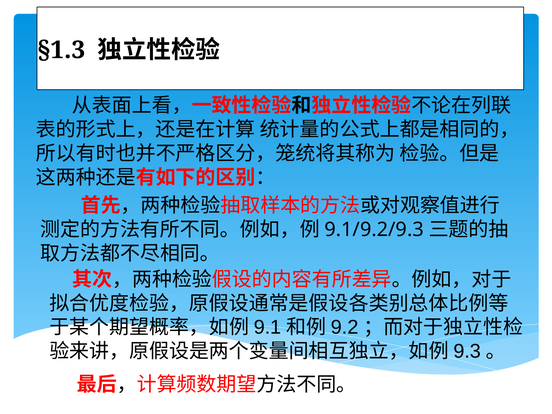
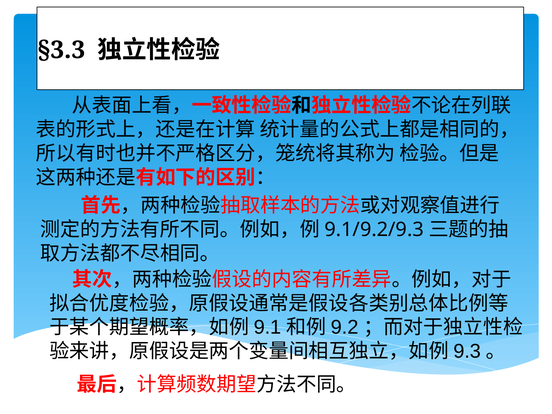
§1.3: §1.3 -> §3.3 (61, 50)
